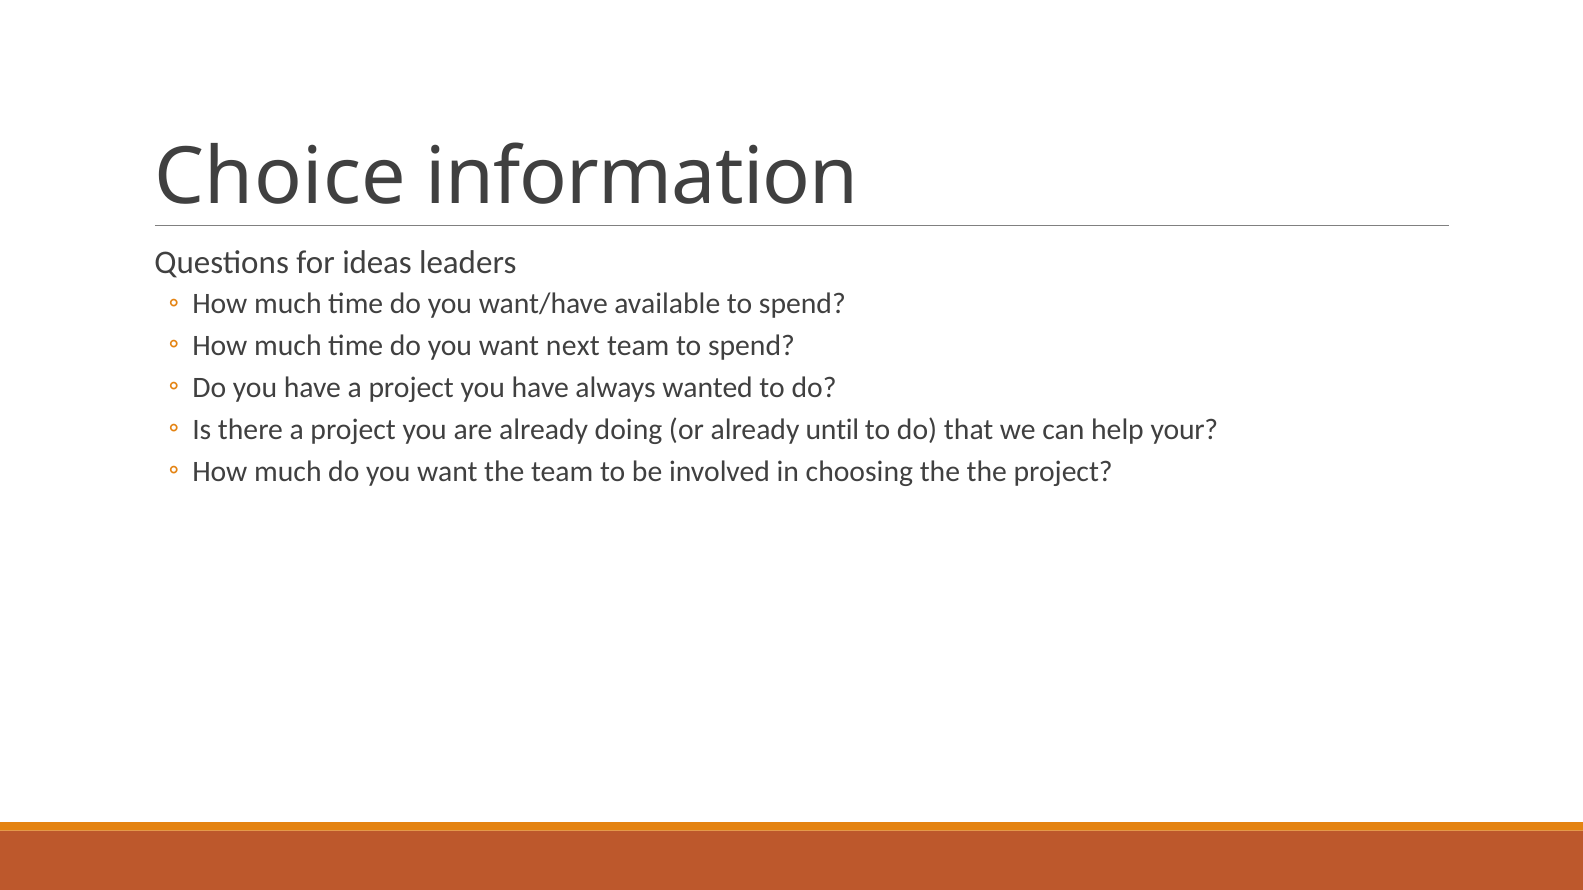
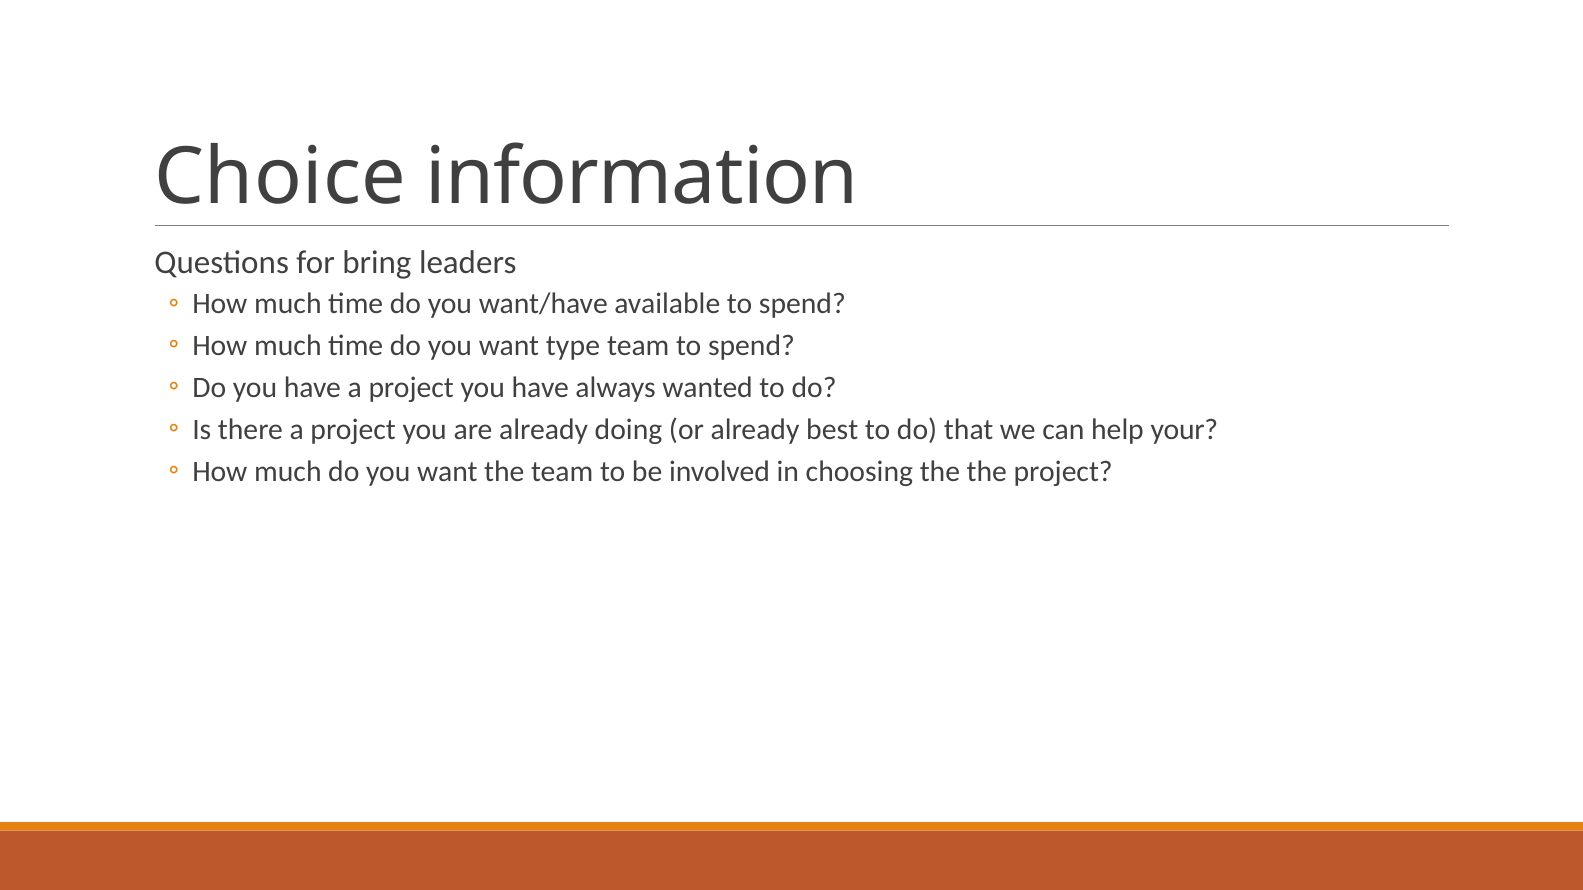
ideas: ideas -> bring (377, 263)
next: next -> type (573, 346)
until: until -> best (832, 430)
